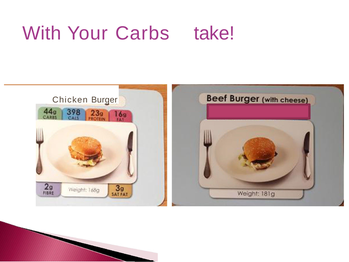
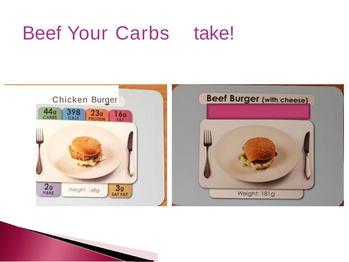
With: With -> Beef (42, 33)
